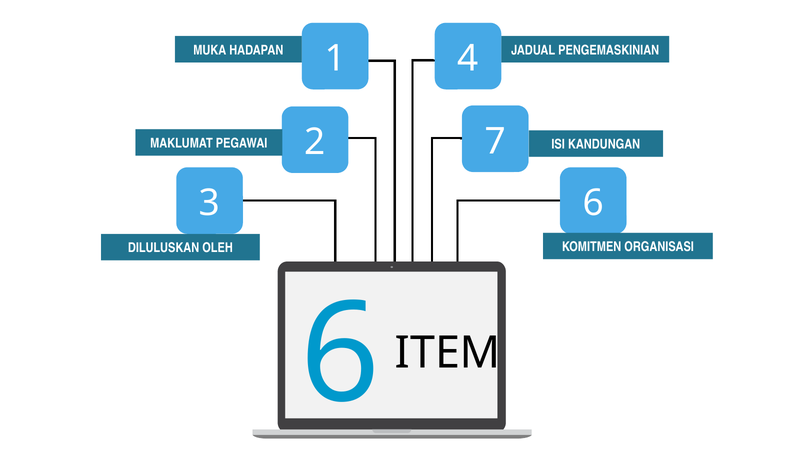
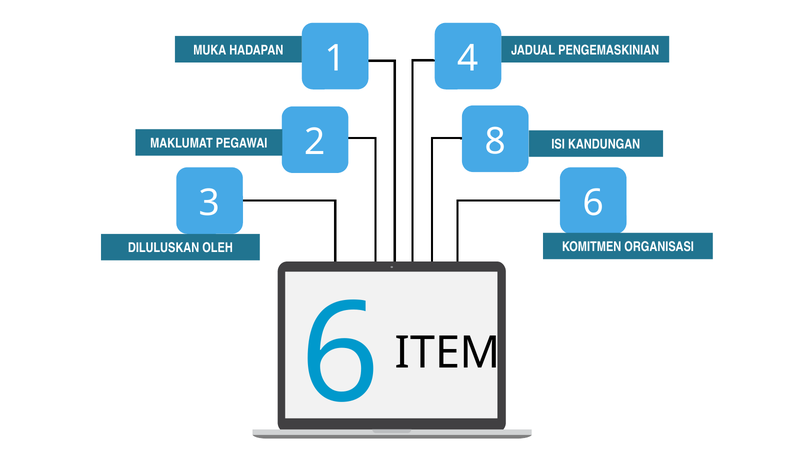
7: 7 -> 8 (495, 141)
